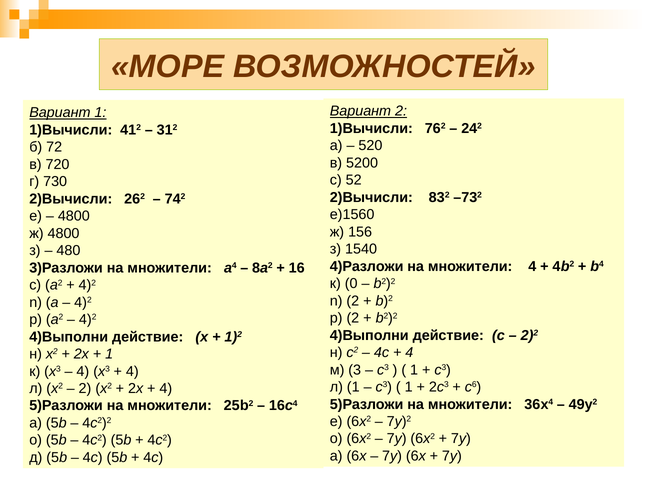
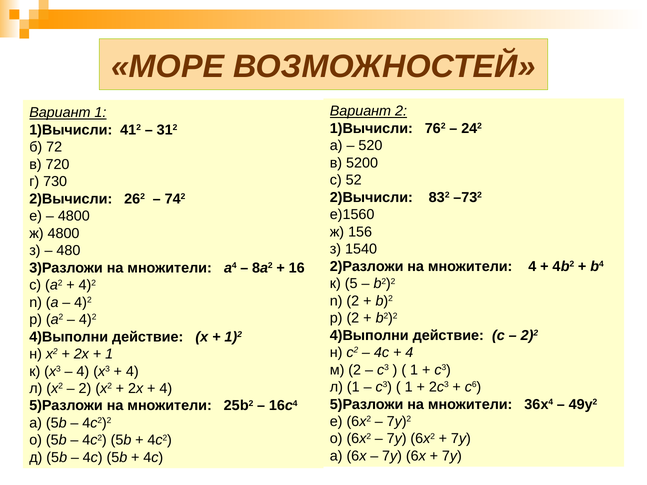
4)Разложи: 4)Разложи -> 2)Разложи (367, 267)
0: 0 -> 5 (351, 284)
м 3: 3 -> 2 (355, 370)
